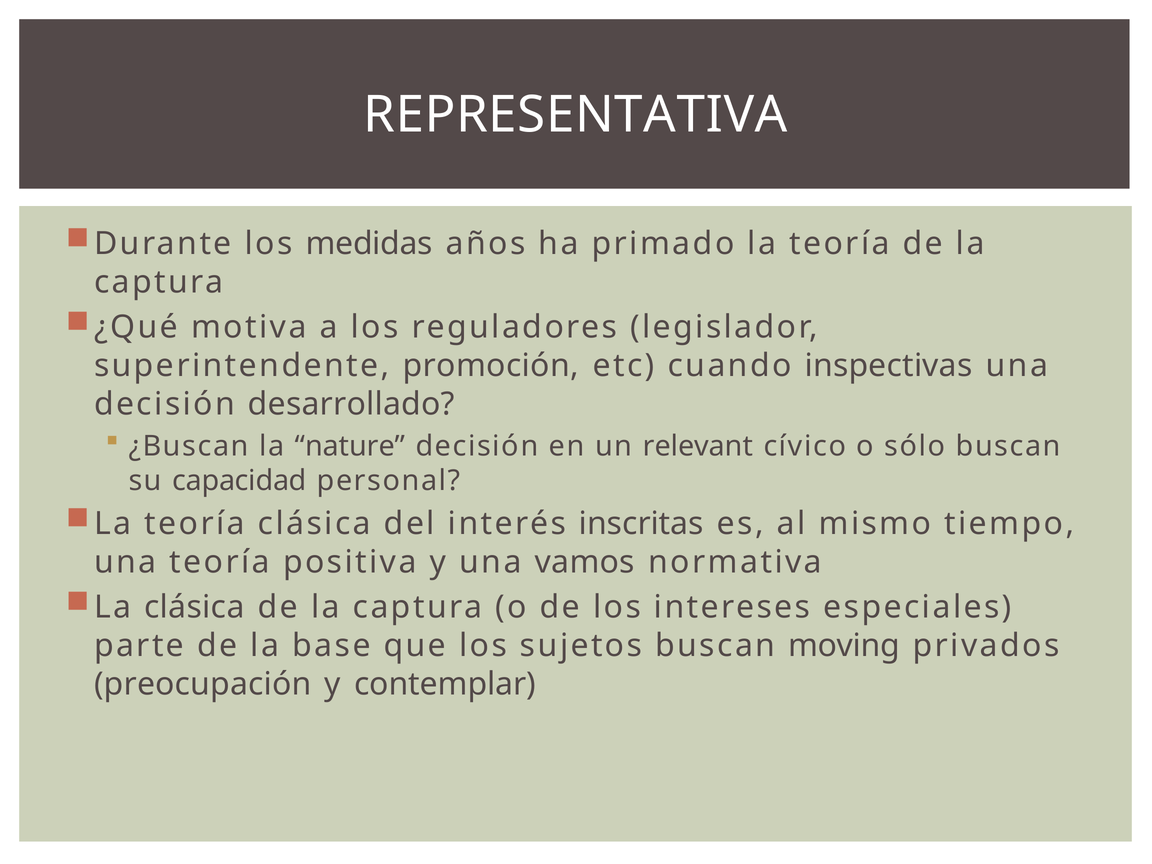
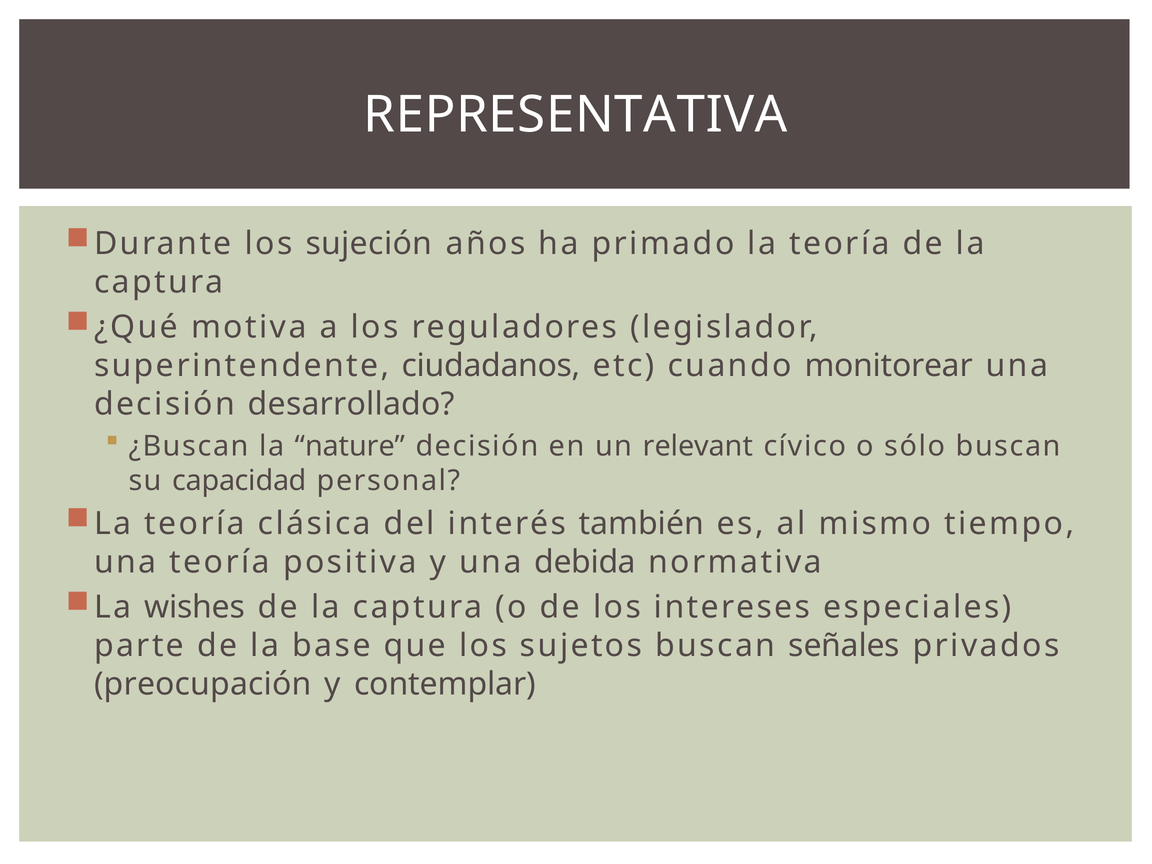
medidas: medidas -> sujeción (369, 244)
promoción: promoción -> ciudadanos (491, 366)
inspectivas: inspectivas -> monitorear (889, 366)
inscritas: inscritas -> también (641, 524)
vamos: vamos -> debida (585, 562)
La clásica: clásica -> wishes (195, 607)
moving: moving -> señales (844, 646)
